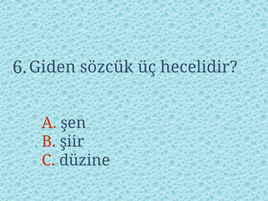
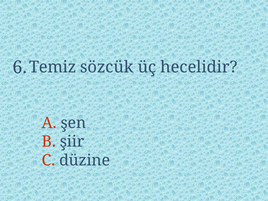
Giden: Giden -> Temiz (53, 67)
